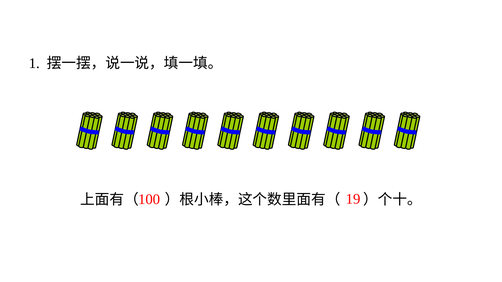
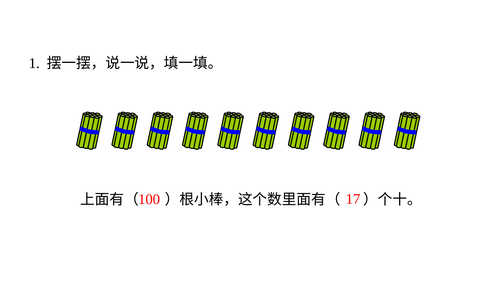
19: 19 -> 17 (353, 199)
